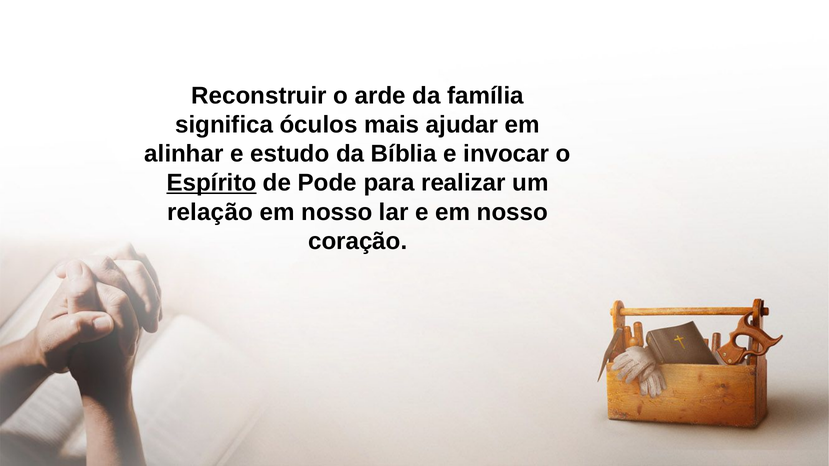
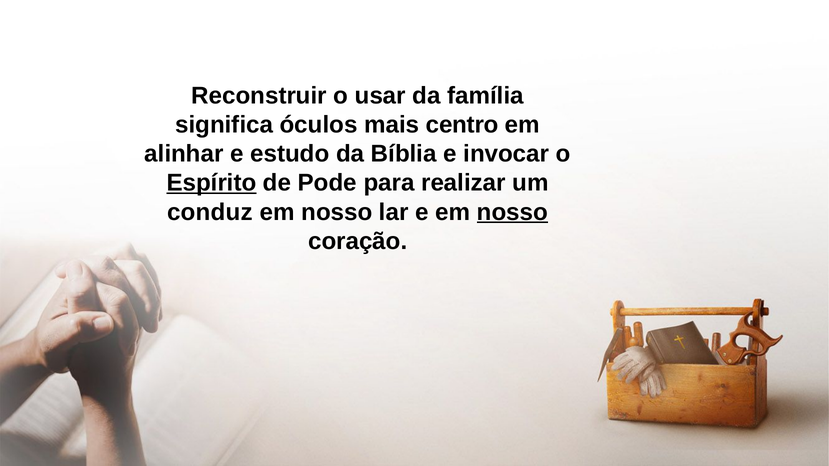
arde: arde -> usar (380, 96)
ajudar: ajudar -> centro (462, 125)
relação: relação -> conduz (210, 212)
nosso underline: none -> present (512, 212)
